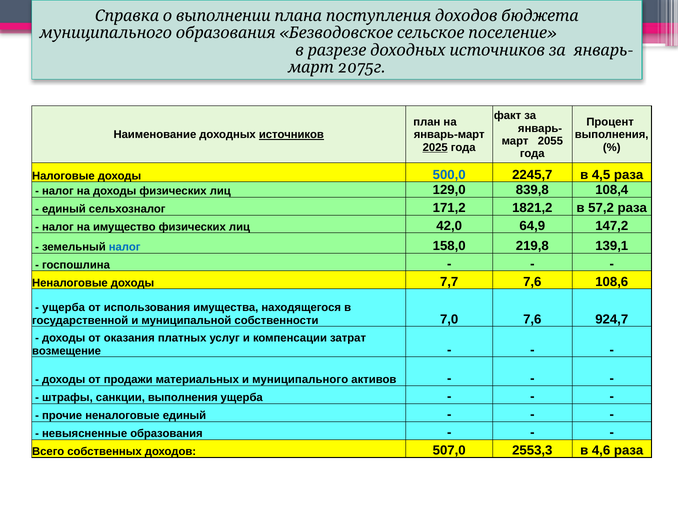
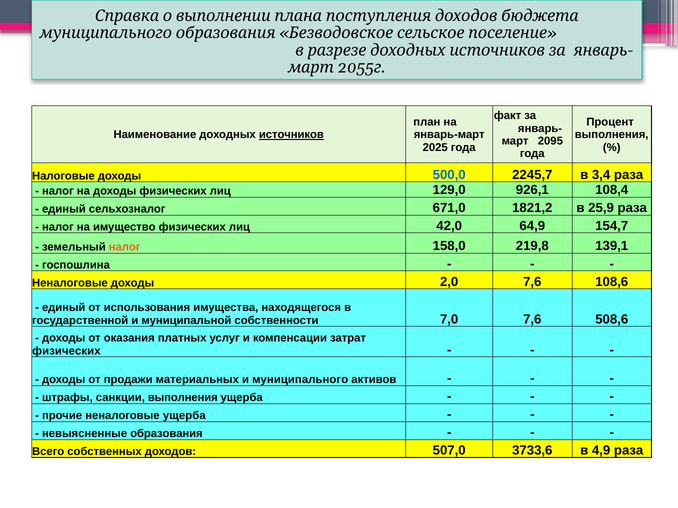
2075: 2075 -> 2055 (356, 68)
2055: 2055 -> 2095 (550, 141)
2025 underline: present -> none (435, 147)
4,5: 4,5 -> 3,4 (601, 175)
839,8: 839,8 -> 926,1 (532, 190)
171,2: 171,2 -> 671,0 (449, 208)
57,2: 57,2 -> 25,9 (601, 208)
147,2: 147,2 -> 154,7 (612, 226)
налог colour: blue -> orange (125, 247)
7,7: 7,7 -> 2,0 (449, 282)
ущерба: ущерба -> единый (64, 308)
924,7: 924,7 -> 508,6 (612, 320)
возмещение: возмещение -> физических (66, 351)
неналоговые единый: единый -> ущерба (184, 416)
2553,3: 2553,3 -> 3733,6 (532, 451)
4,6: 4,6 -> 4,9 (601, 451)
